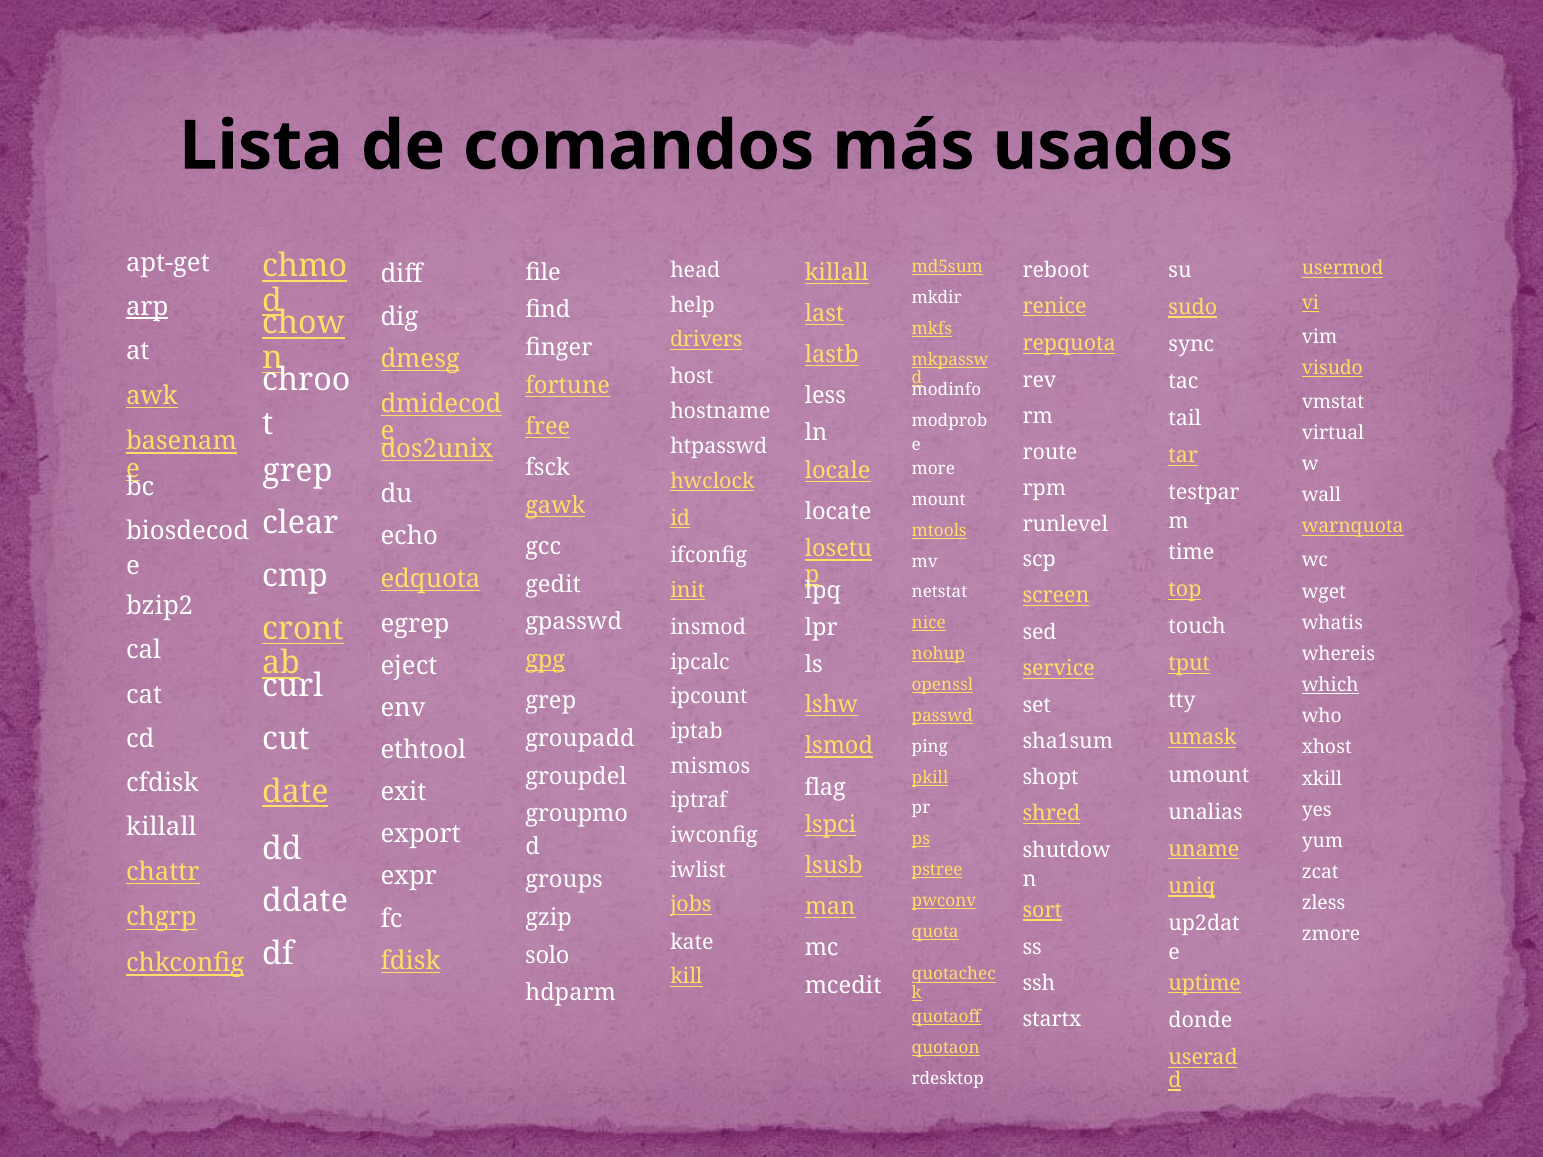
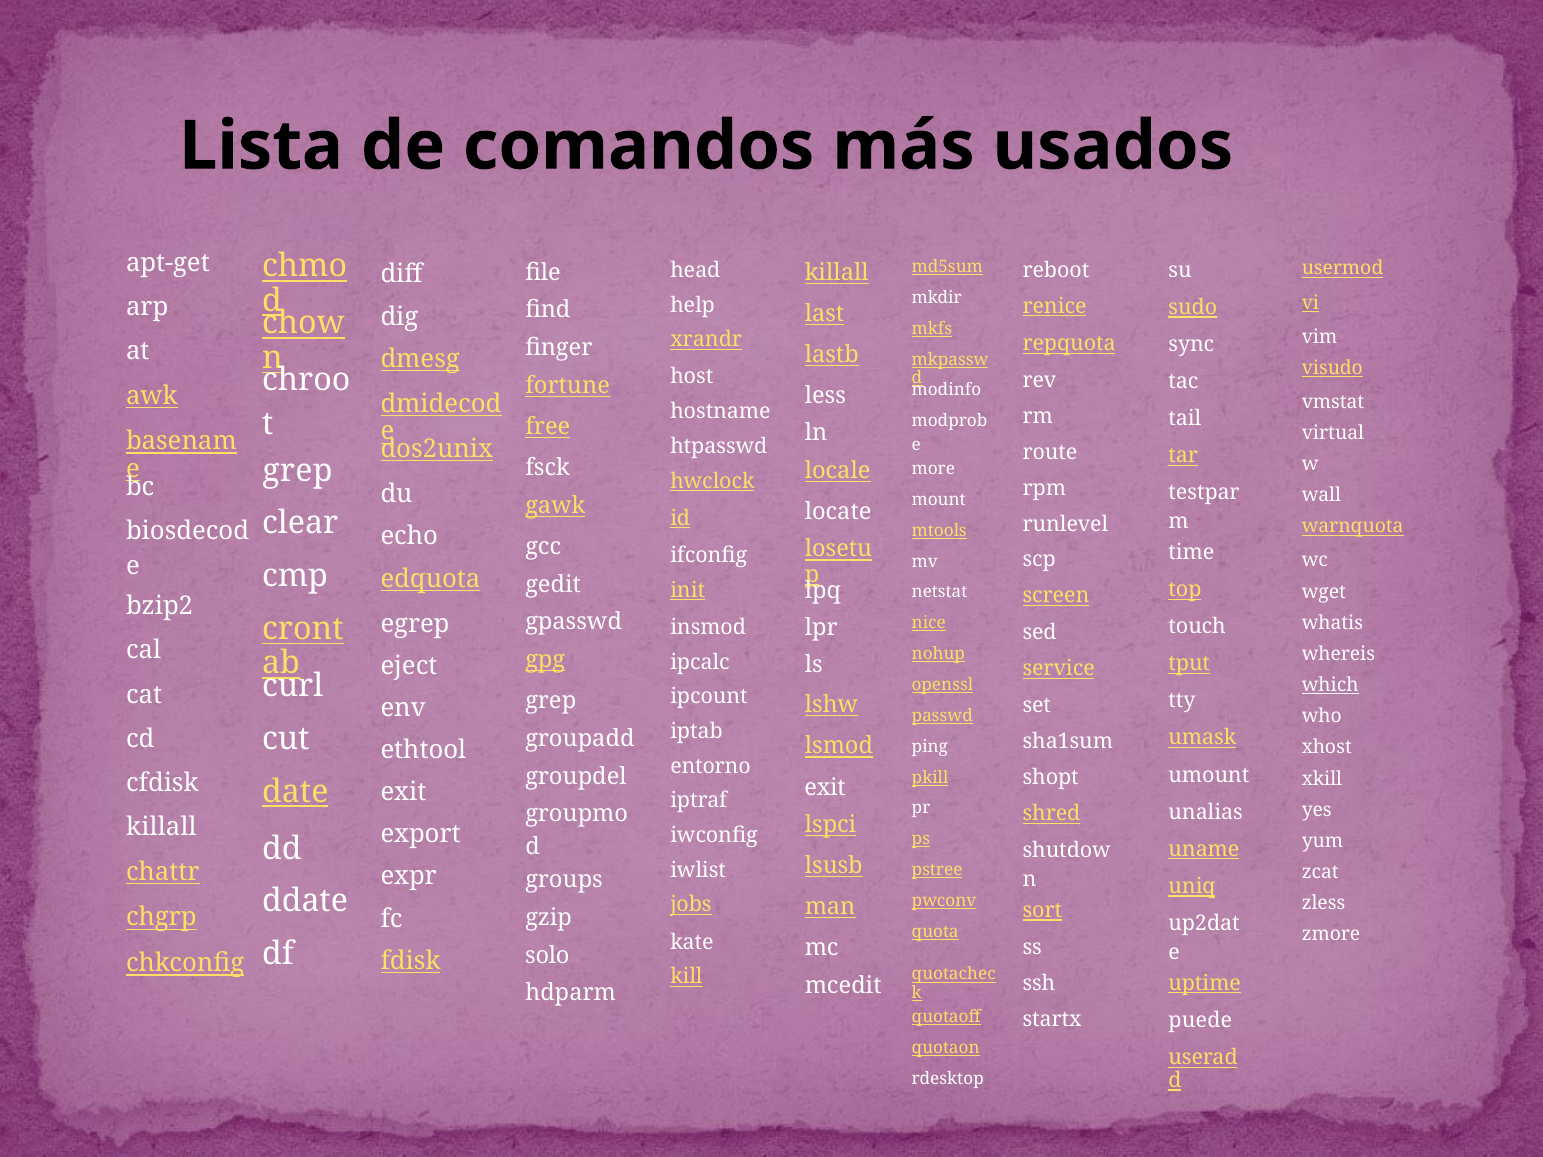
arp underline: present -> none (147, 307)
drivers: drivers -> xrandr (706, 340)
mismos: mismos -> entorno (710, 766)
flag: flag -> exit (825, 787)
donde: donde -> puede (1200, 1021)
